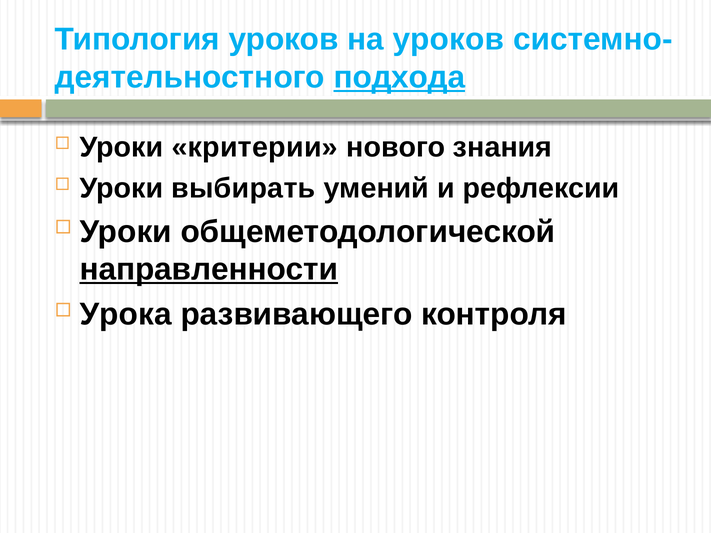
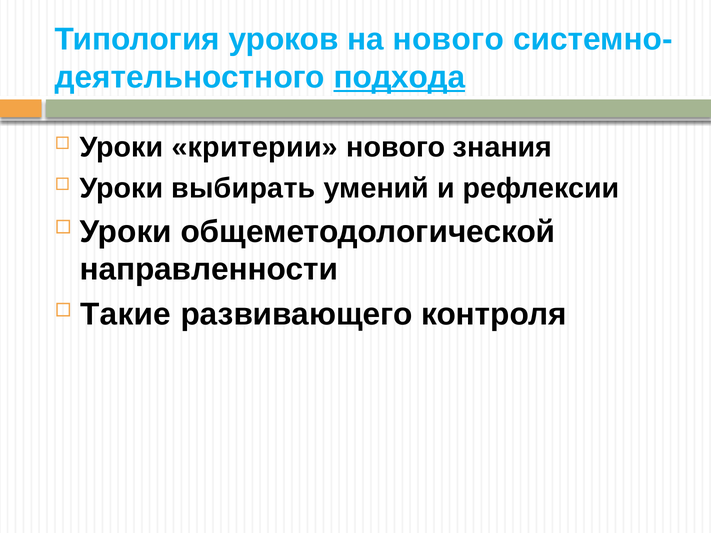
на уроков: уроков -> нового (448, 40)
направленности underline: present -> none (209, 270)
Урока: Урока -> Такие (126, 315)
